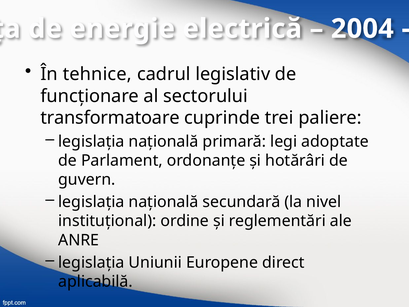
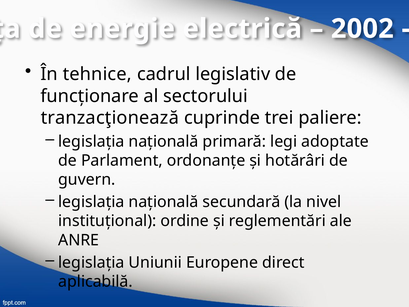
2004: 2004 -> 2002 (362, 29)
transformatoare: transformatoare -> tranzacţionează (110, 118)
